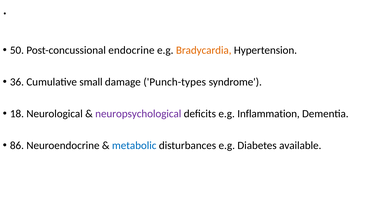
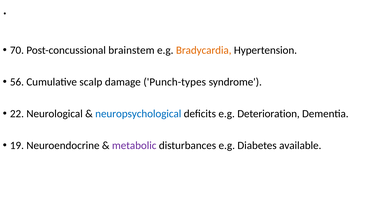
50: 50 -> 70 (17, 50)
endocrine: endocrine -> brainstem (131, 50)
36: 36 -> 56 (17, 82)
small: small -> scalp (91, 82)
18: 18 -> 22 (17, 114)
neuropsychological colour: purple -> blue (138, 114)
Inflammation: Inflammation -> Deterioration (268, 114)
86: 86 -> 19 (17, 146)
metabolic colour: blue -> purple (134, 146)
